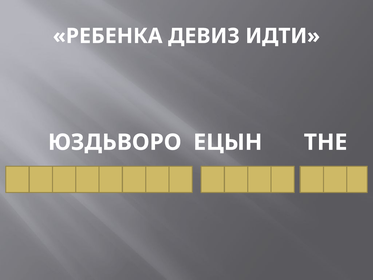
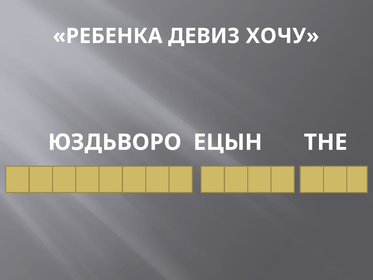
ИДТИ: ИДТИ -> ХОЧУ (283, 36)
